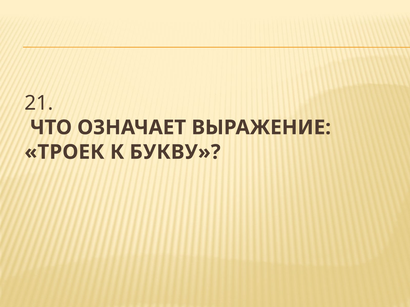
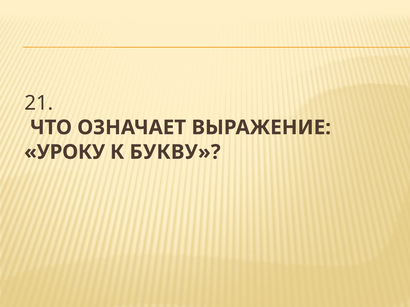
ТРОЕК: ТРОЕК -> УРОКУ (65, 152)
